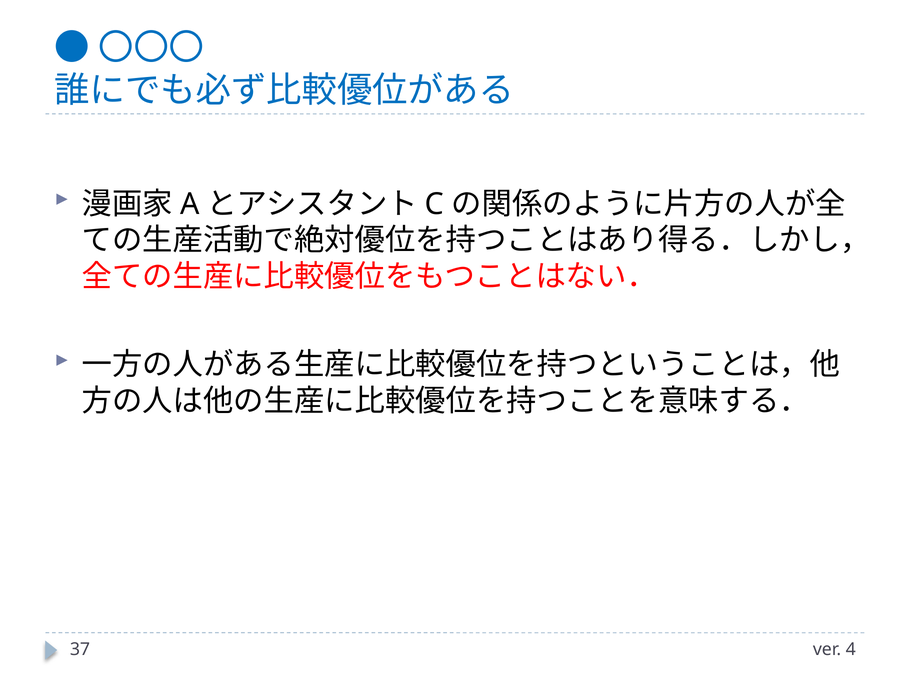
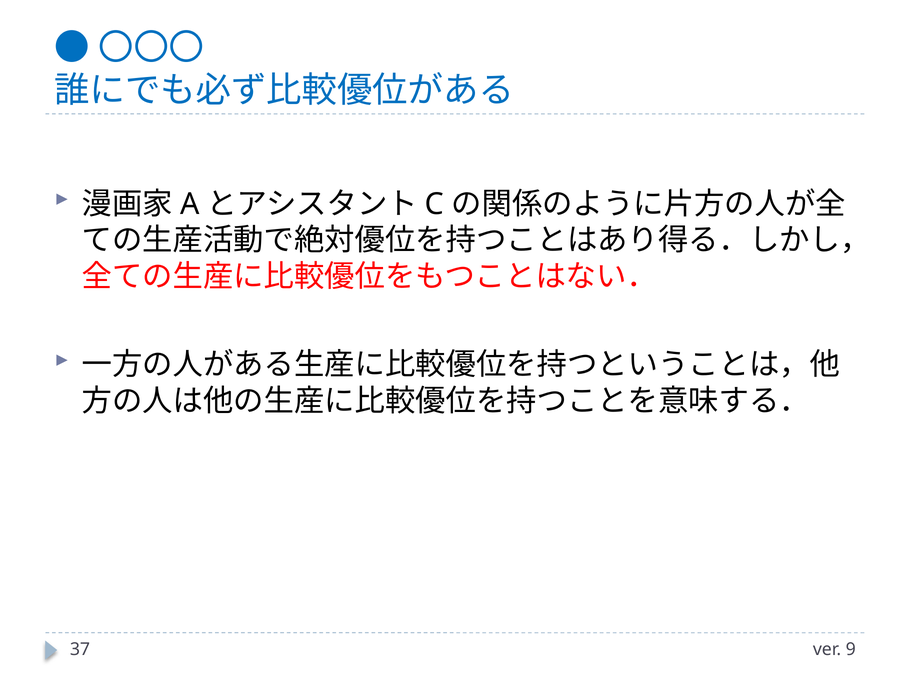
4: 4 -> 9 (851, 649)
